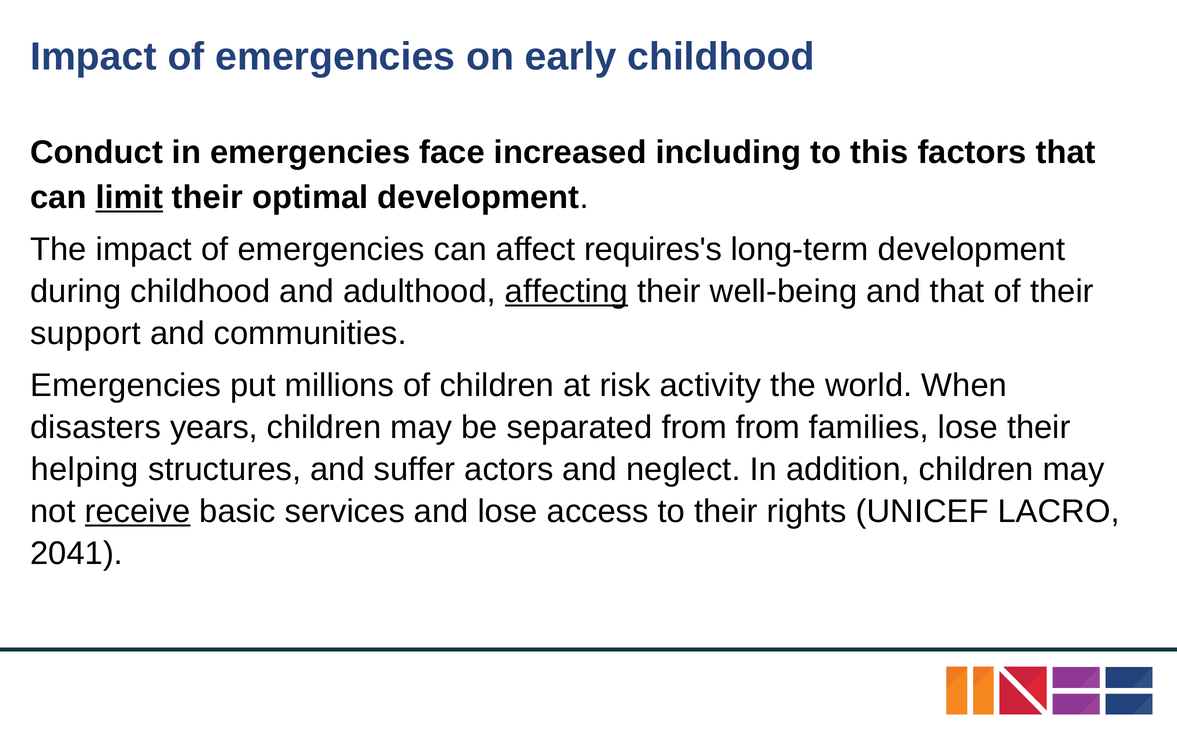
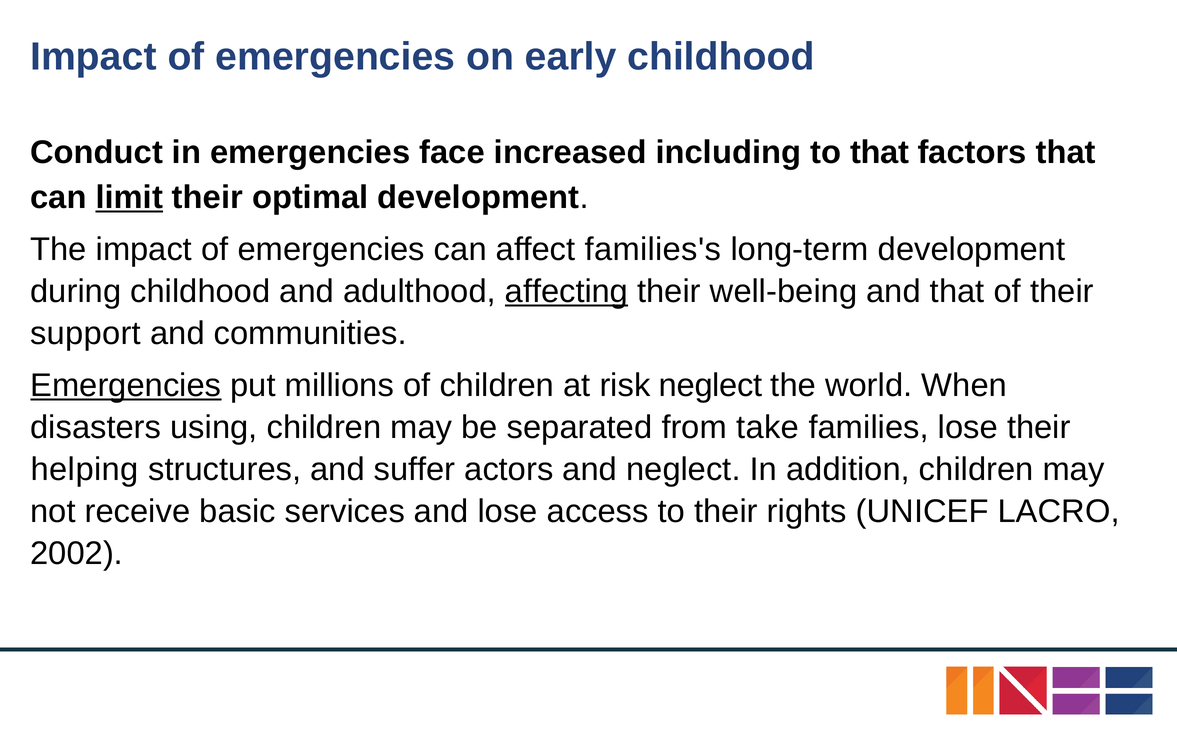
to this: this -> that (880, 152)
requires's: requires's -> families's (653, 249)
Emergencies underline: none -> present (126, 385)
risk activity: activity -> neglect (711, 385)
years: years -> using (214, 427)
from from: from -> take (768, 427)
receive underline: present -> none (138, 511)
2041: 2041 -> 2002 (77, 553)
